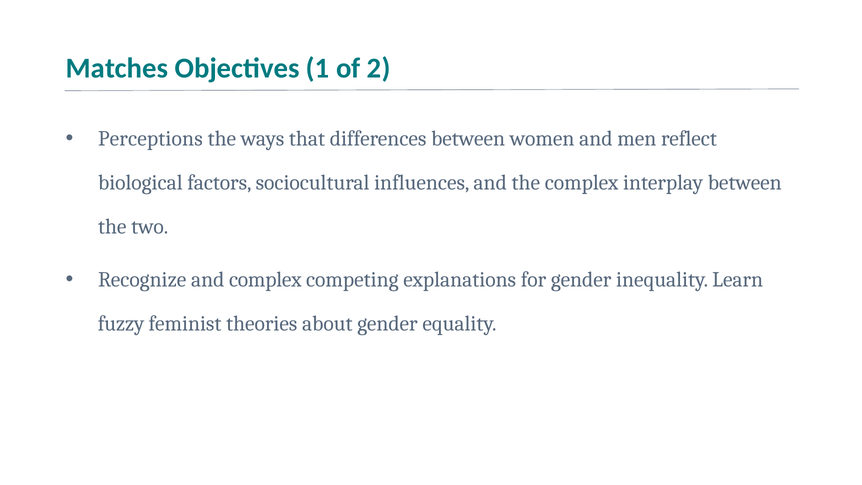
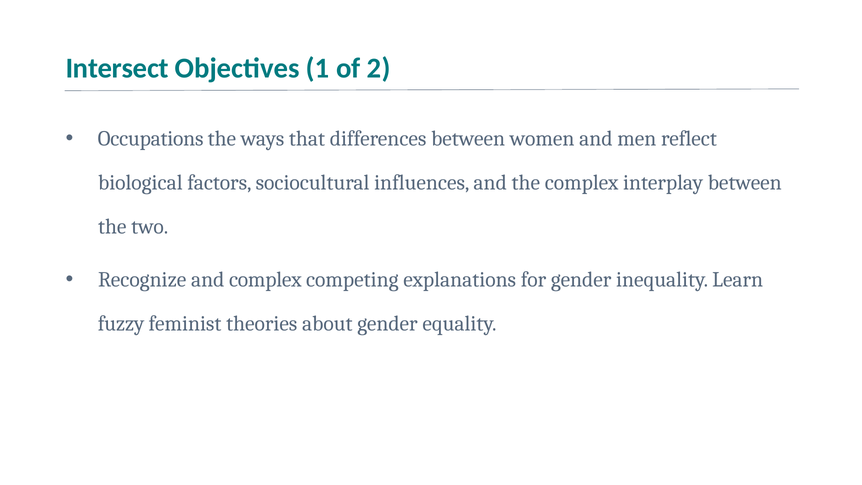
Matches: Matches -> Intersect (117, 68)
Perceptions: Perceptions -> Occupations (151, 139)
